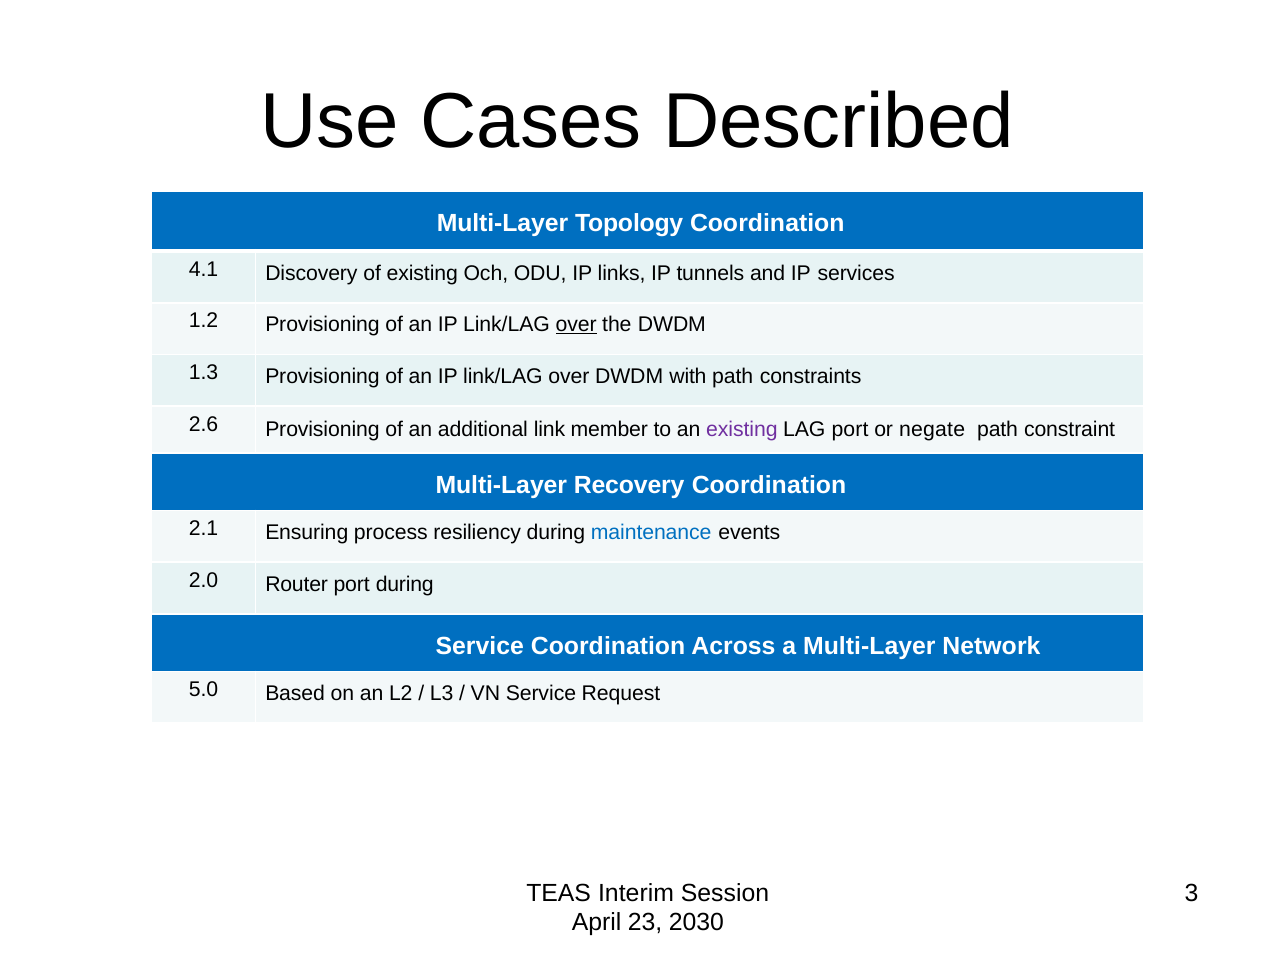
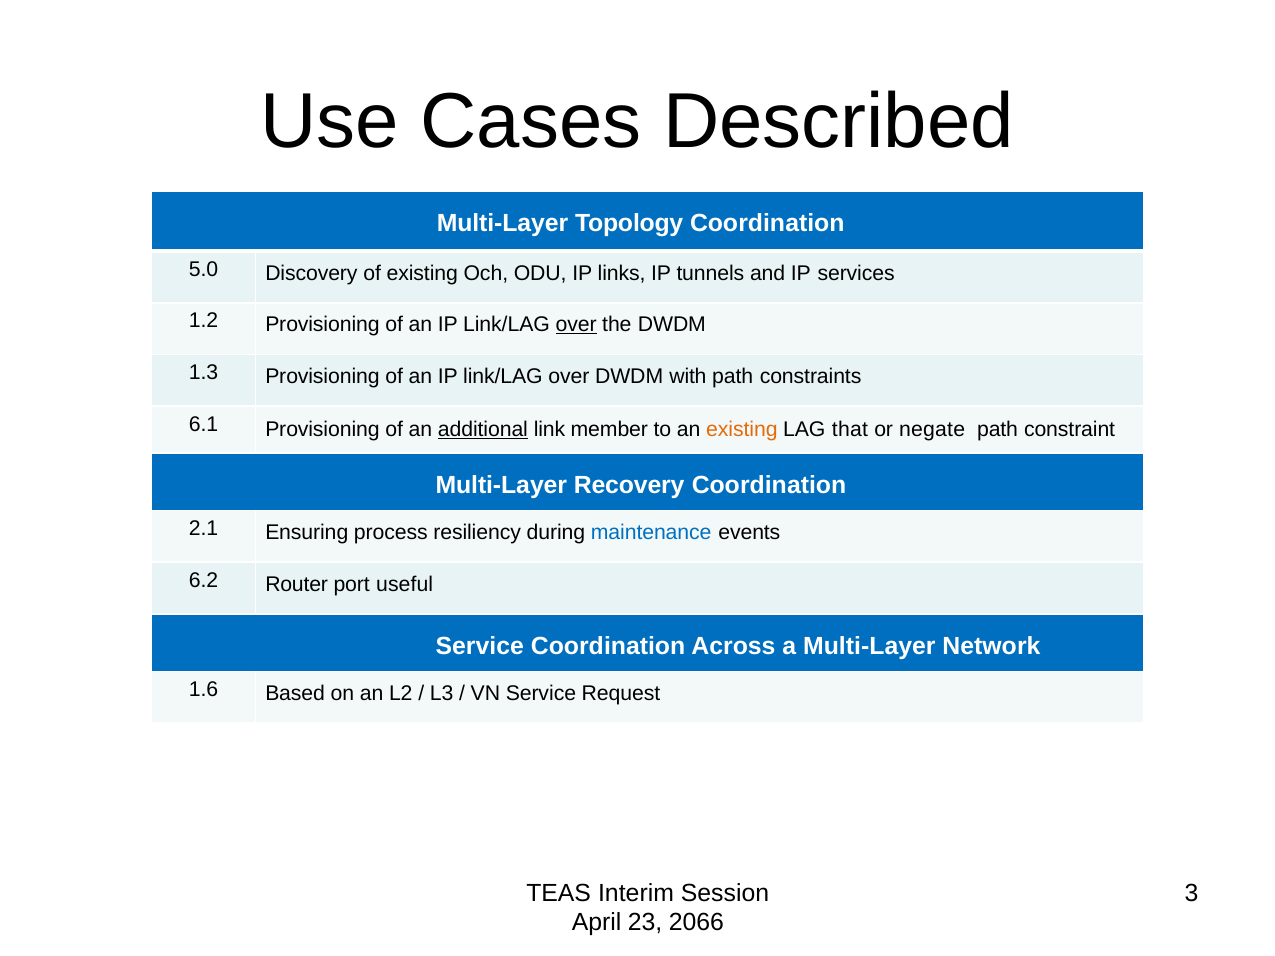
4.1: 4.1 -> 5.0 (204, 269)
2.6: 2.6 -> 6.1 (204, 424)
additional underline: none -> present (483, 429)
existing colour: purple -> orange (742, 429)
LAG port: port -> that (850, 429)
2.0: 2.0 -> 6.2 (204, 580)
port during: during -> useful (405, 584)
5.0: 5.0 -> 1.6 (204, 690)
2030: 2030 -> 2066 (696, 923)
